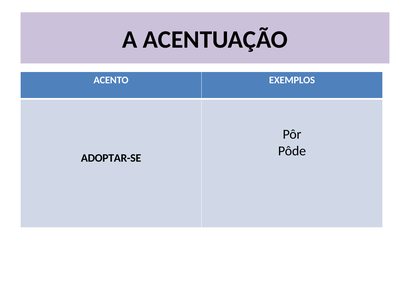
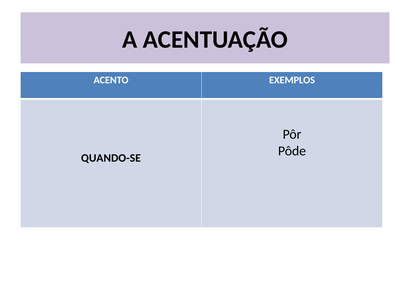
ADOPTAR-SE: ADOPTAR-SE -> QUANDO-SE (111, 158)
